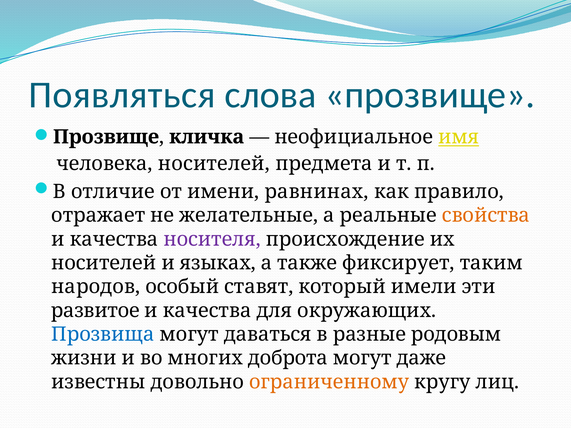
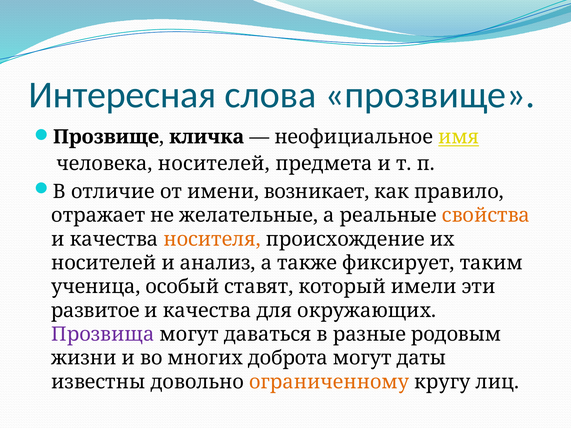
Появляться: Появляться -> Интересная (122, 95)
равнинах: равнинах -> возникает (317, 192)
носителя colour: purple -> orange (212, 239)
языках: языках -> анализ (218, 263)
народов: народов -> ученица (96, 287)
Прозвища colour: blue -> purple (103, 334)
даже: даже -> даты (421, 358)
